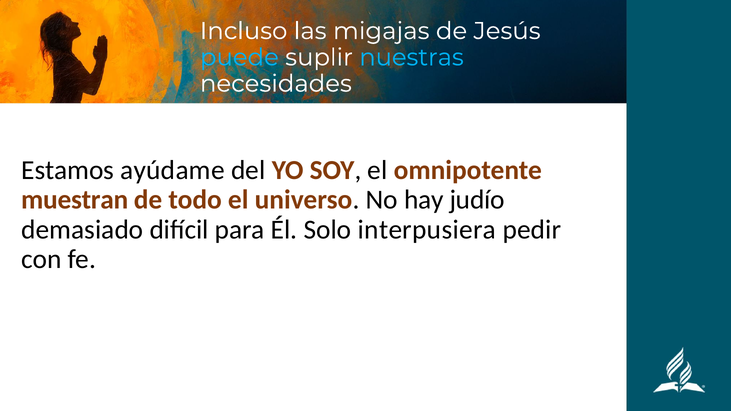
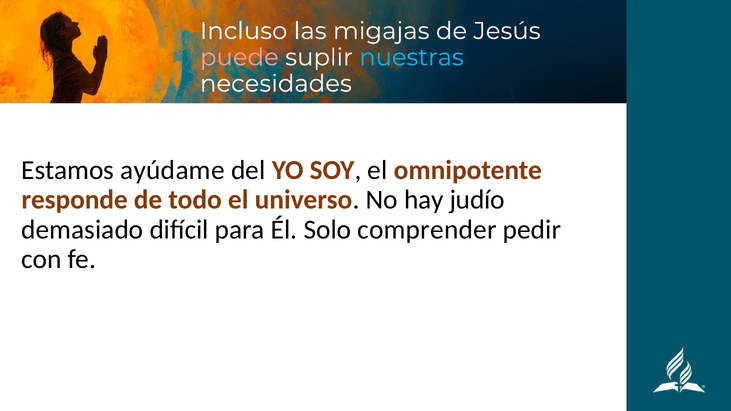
puede colour: light blue -> pink (239, 57)
muestran: muestran -> responde (75, 200)
interpusiera: interpusiera -> comprender (427, 230)
